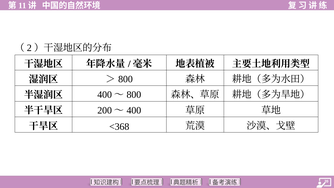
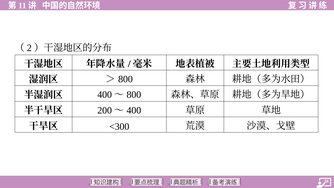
<368: <368 -> <300 (119, 127)
